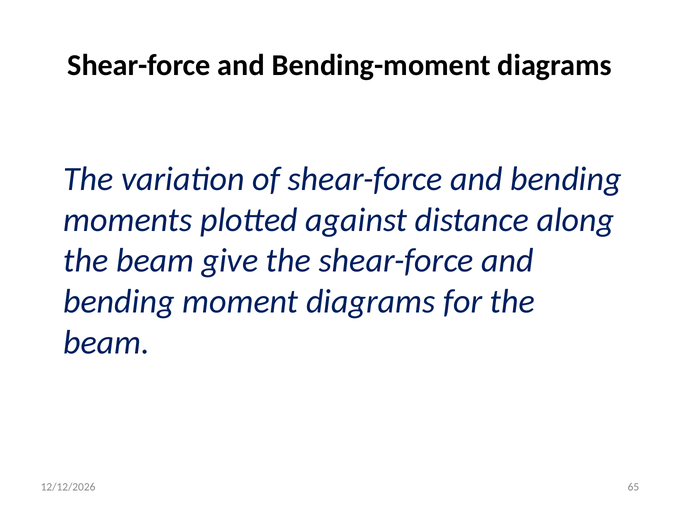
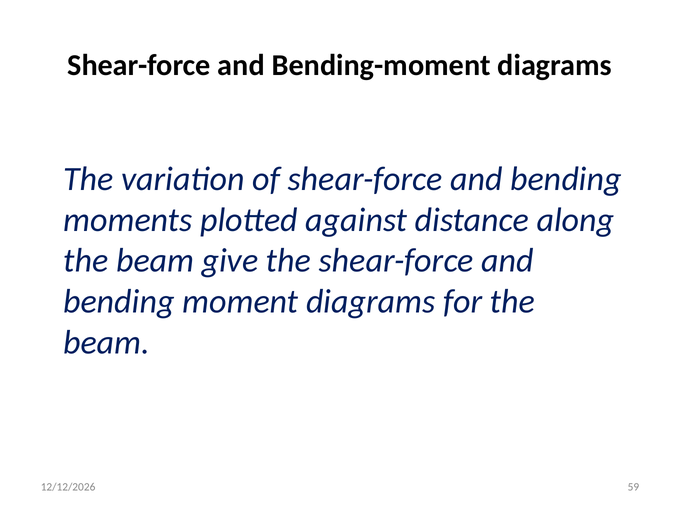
65: 65 -> 59 (633, 487)
